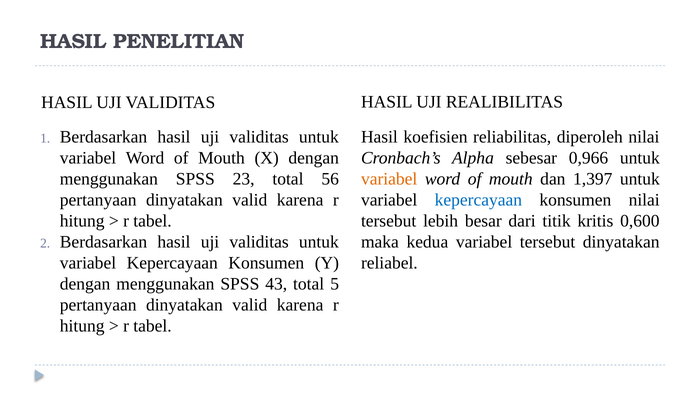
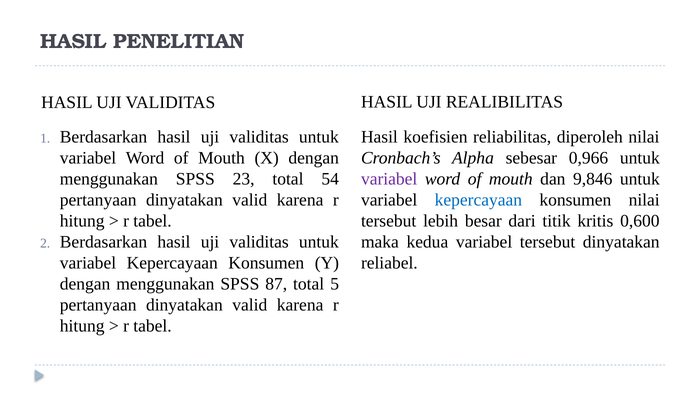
56: 56 -> 54 (330, 179)
variabel colour: orange -> purple (389, 179)
1,397: 1,397 -> 9,846 (593, 179)
43: 43 -> 87 (276, 284)
